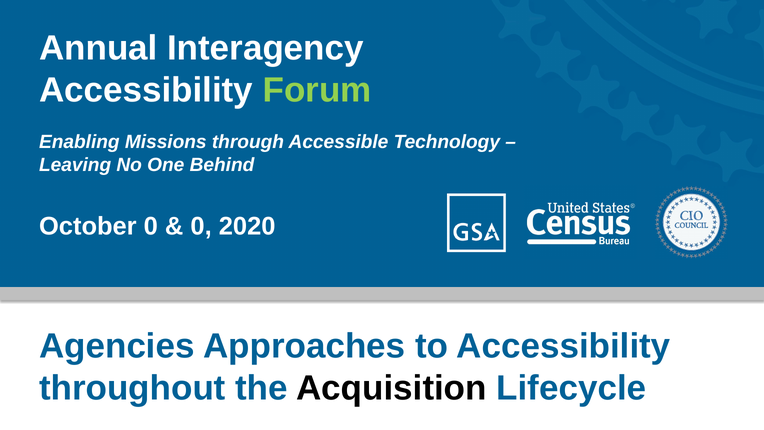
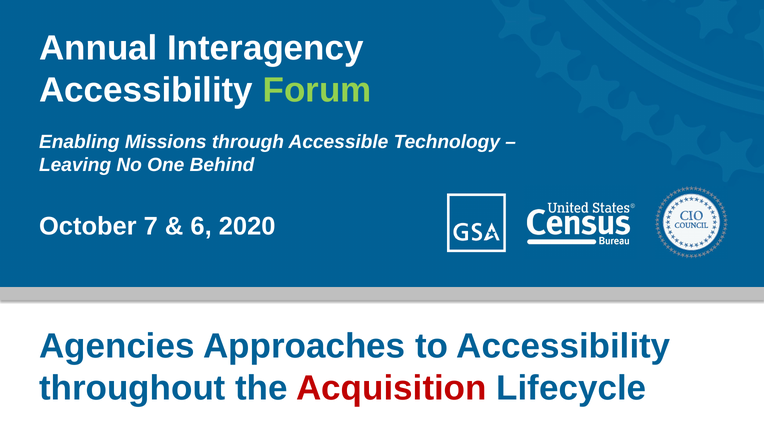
October 0: 0 -> 7 (151, 226)
0: 0 -> 6 (201, 226)
Acquisition colour: black -> red (391, 388)
